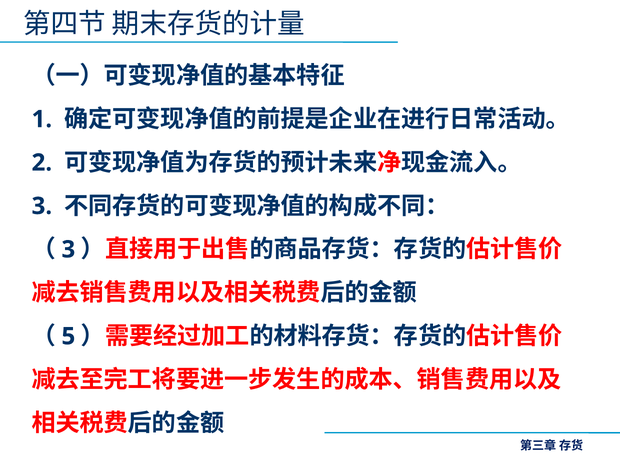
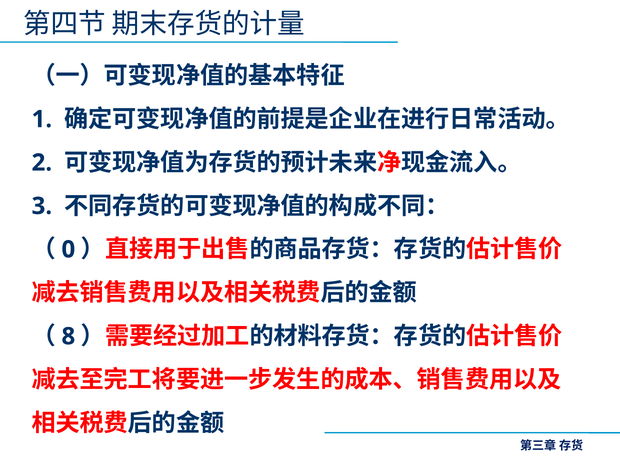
3: 3 -> 0 (68, 250)
5: 5 -> 8 (68, 336)
